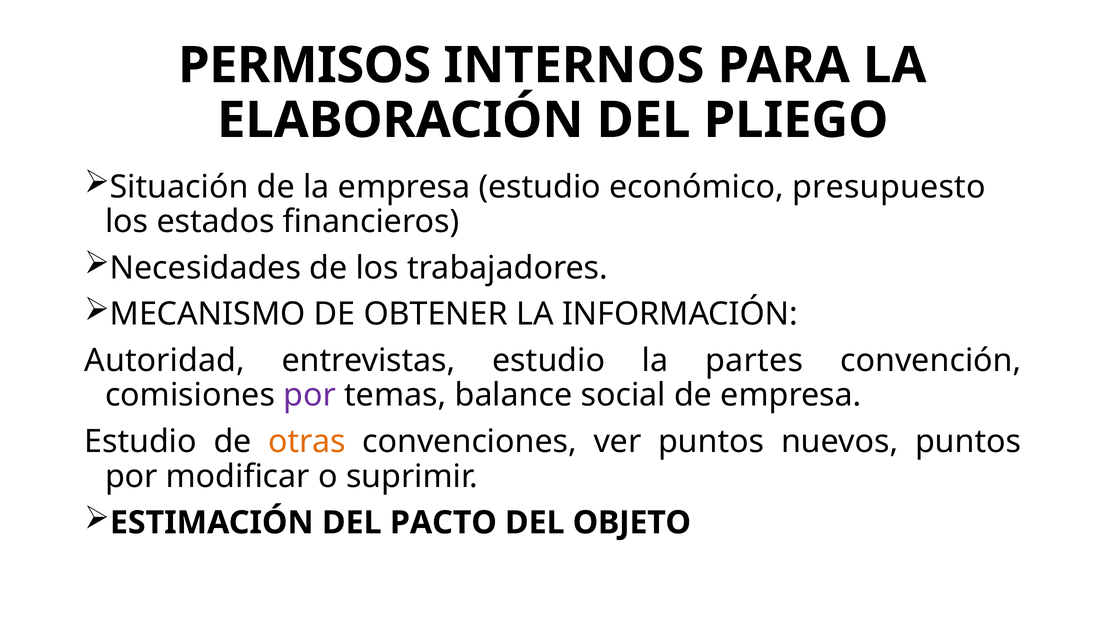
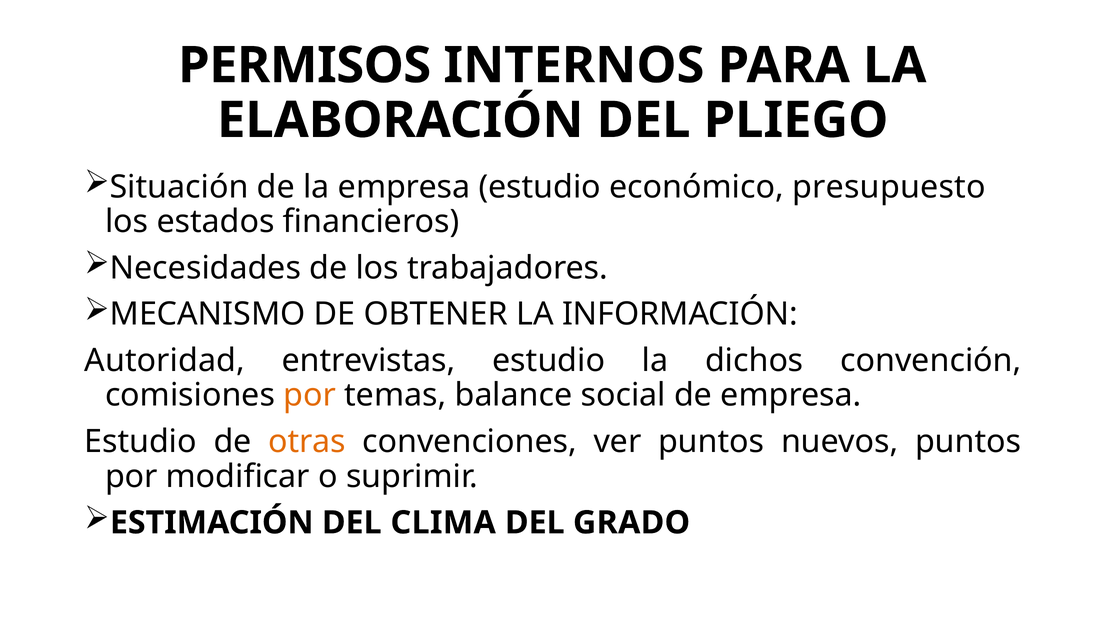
partes: partes -> dichos (754, 361)
por colour: purple -> orange (310, 395)
PACTO: PACTO -> CLIMA (443, 523)
OBJETO: OBJETO -> GRADO (632, 523)
